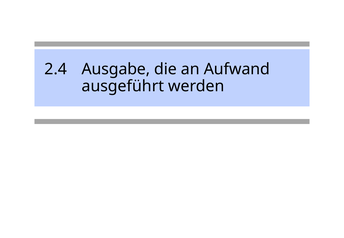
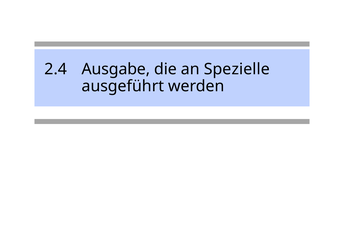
Aufwand: Aufwand -> Spezielle (237, 69)
